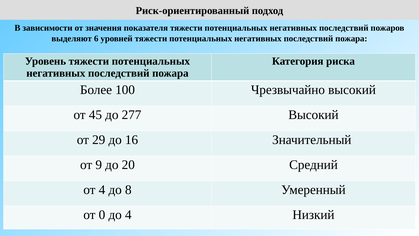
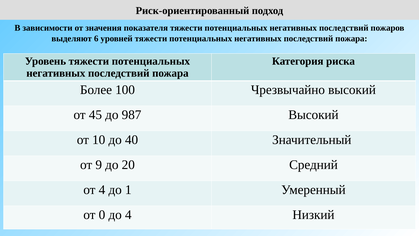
277: 277 -> 987 (132, 115)
29: 29 -> 10 (99, 140)
16: 16 -> 40 (132, 140)
8: 8 -> 1 (128, 190)
